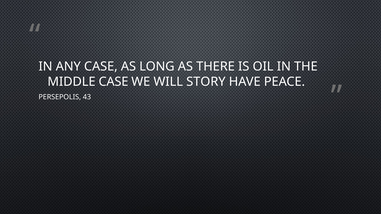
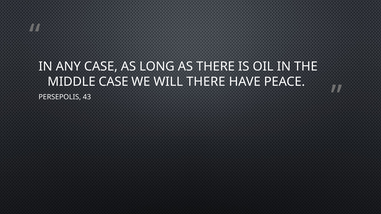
WILL STORY: STORY -> THERE (206, 82)
